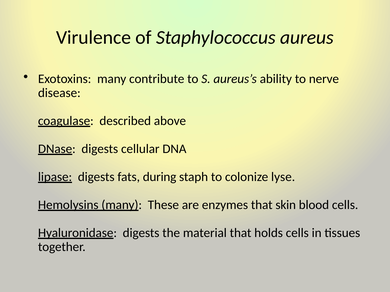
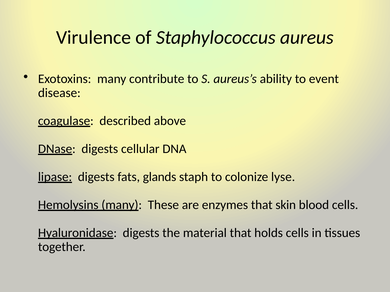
nerve: nerve -> event (324, 79)
during: during -> glands (160, 177)
